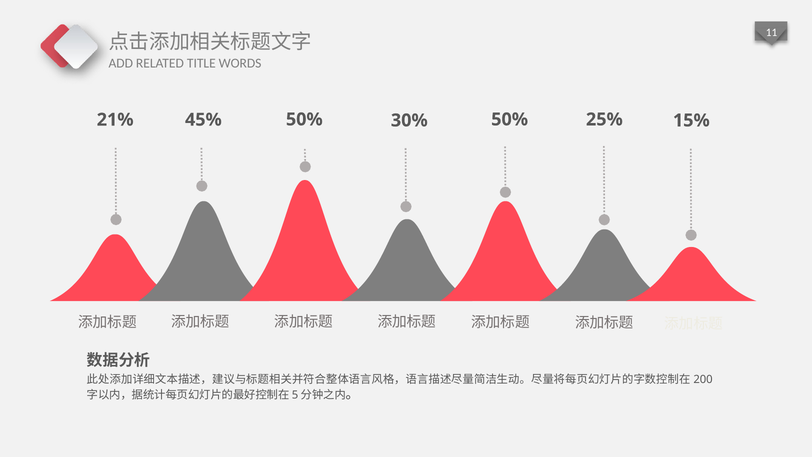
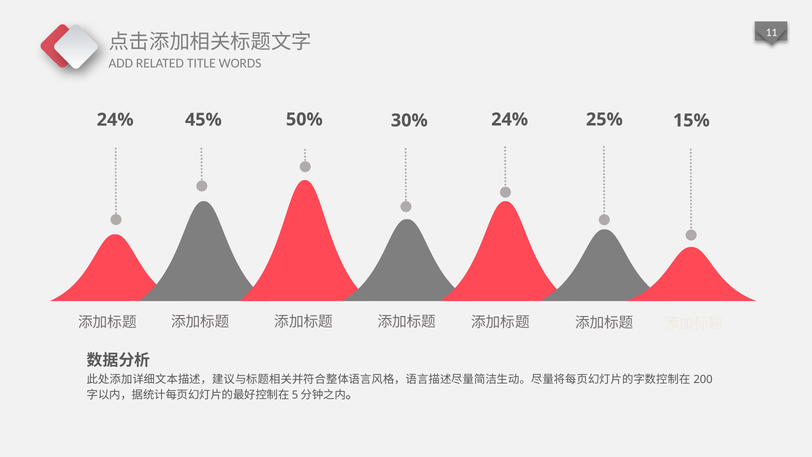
50%: 50% -> 24% (510, 119)
21%: 21% -> 24% (115, 120)
